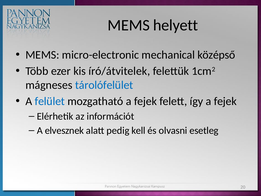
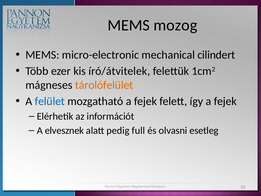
helyett: helyett -> mozog (175, 25)
középső: középső -> cilindert (216, 55)
tárolófelület colour: blue -> orange (104, 85)
kell: kell -> full (138, 130)
